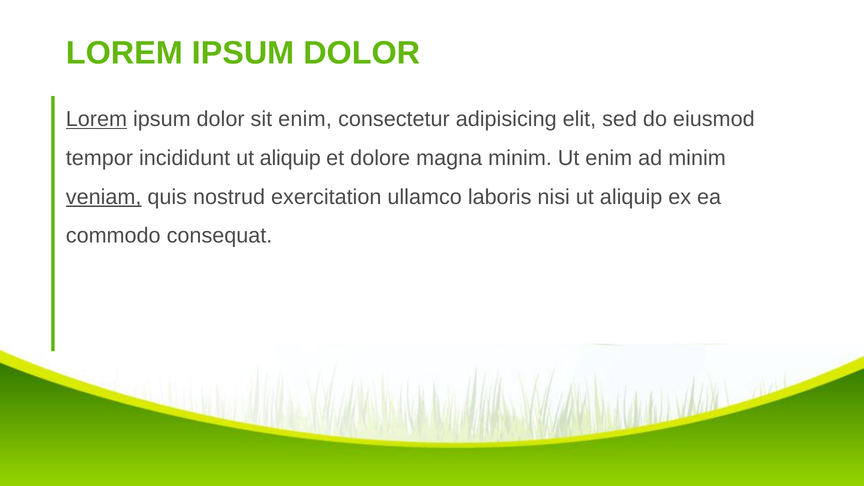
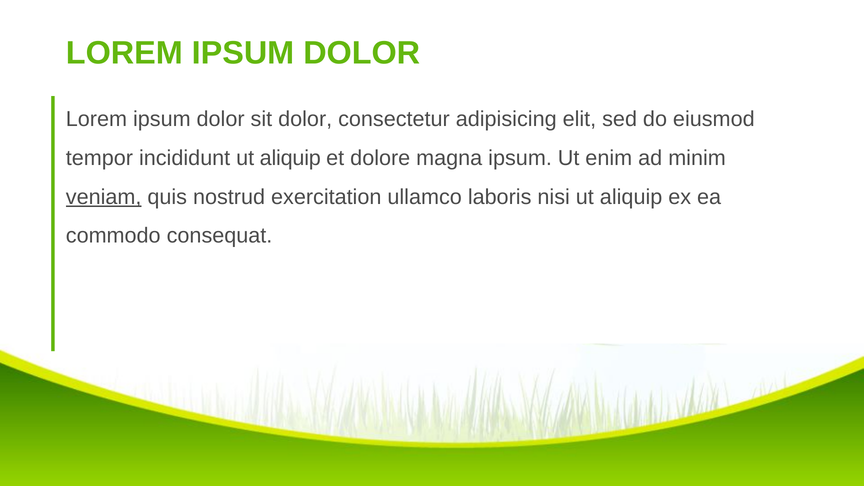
Lorem underline: present -> none (96, 119)
sit enim: enim -> dolor (305, 119)
magna minim: minim -> ipsum (520, 158)
